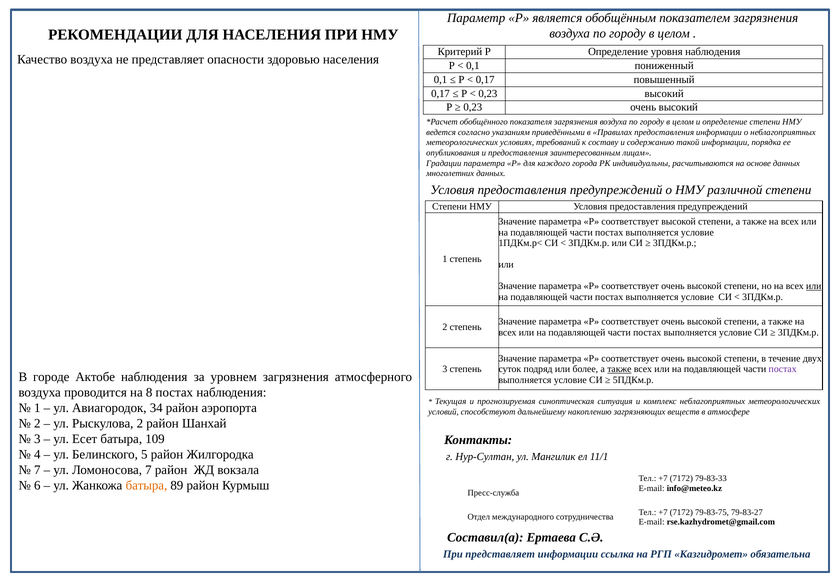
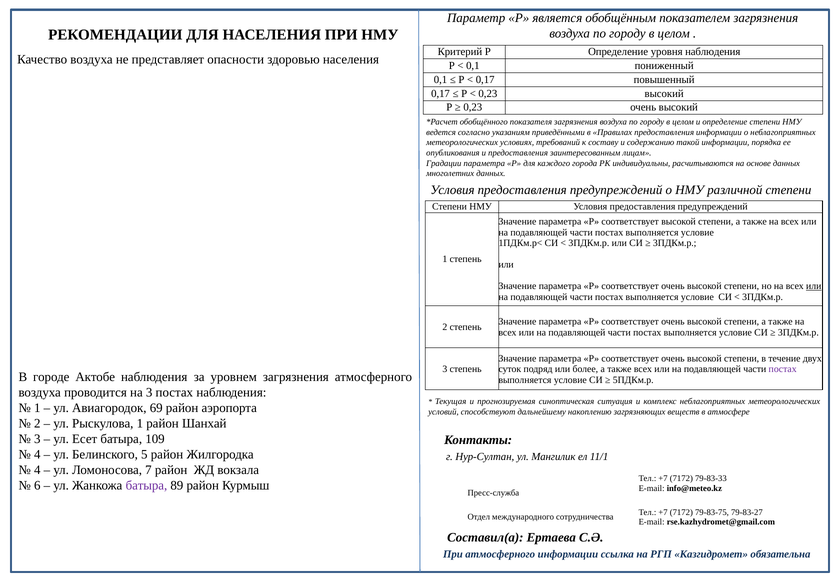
также underline: present -> none (619, 369)
на 8: 8 -> 3 (149, 392)
34: 34 -> 69 (156, 407)
Рыскулова 2: 2 -> 1 (140, 423)
7: 7 -> 4 (37, 470)
батыра colour: orange -> purple (146, 485)
При представляет: представляет -> атмосферного (500, 554)
